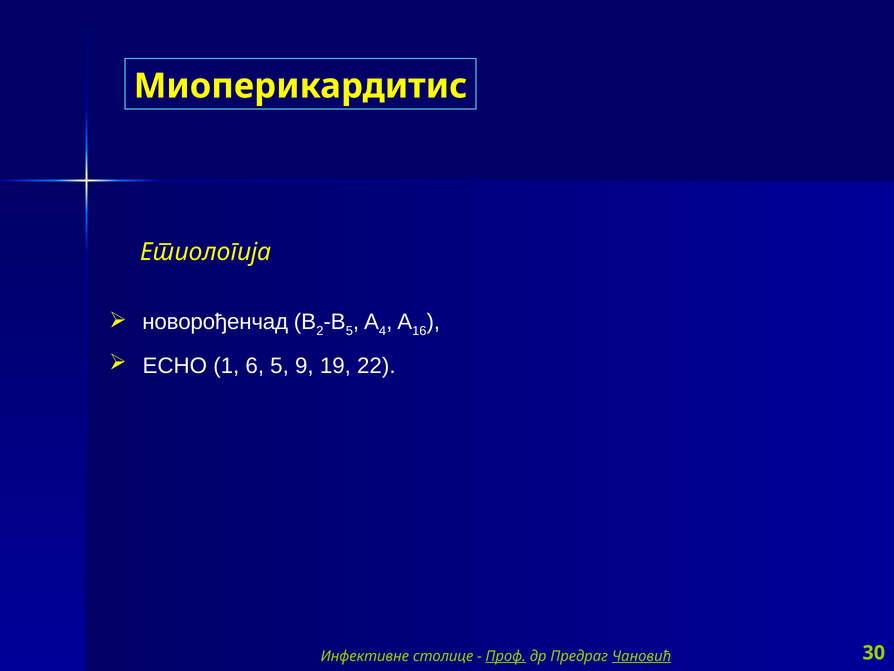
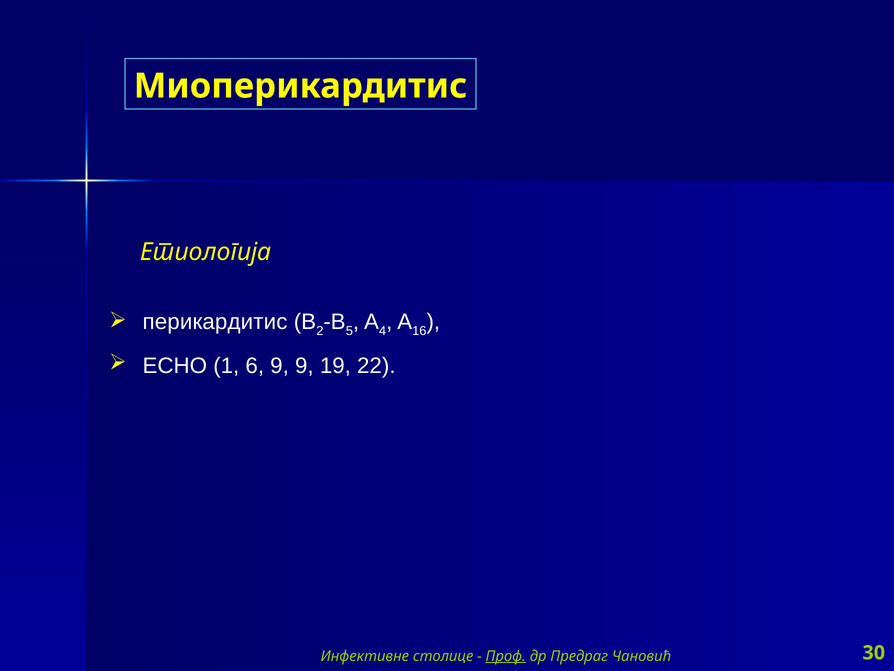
новорођенчад: новорођенчад -> перикардитис (215, 322)
6 5: 5 -> 9 (280, 366)
Чановић underline: present -> none (642, 656)
